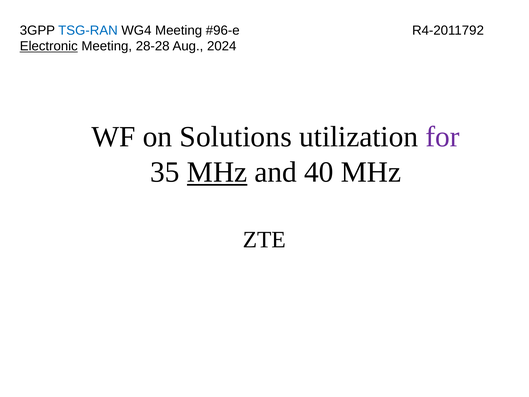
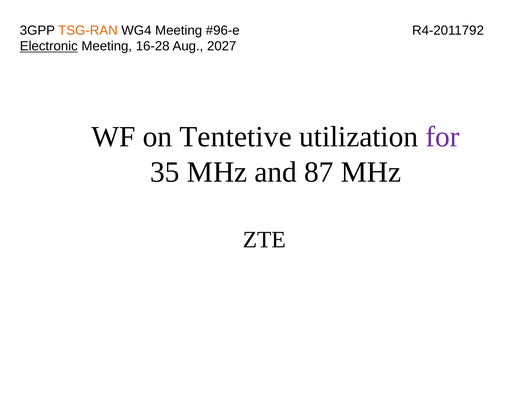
TSG-RAN colour: blue -> orange (88, 30)
28-28: 28-28 -> 16-28 (153, 46)
2024: 2024 -> 2027 (222, 46)
Solutions: Solutions -> Tentetive (236, 137)
MHz underline: present -> none (217, 172)
40: 40 -> 87 (319, 172)
